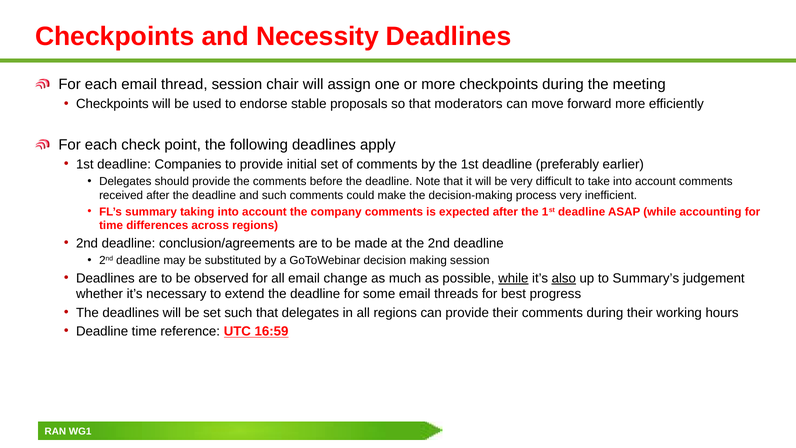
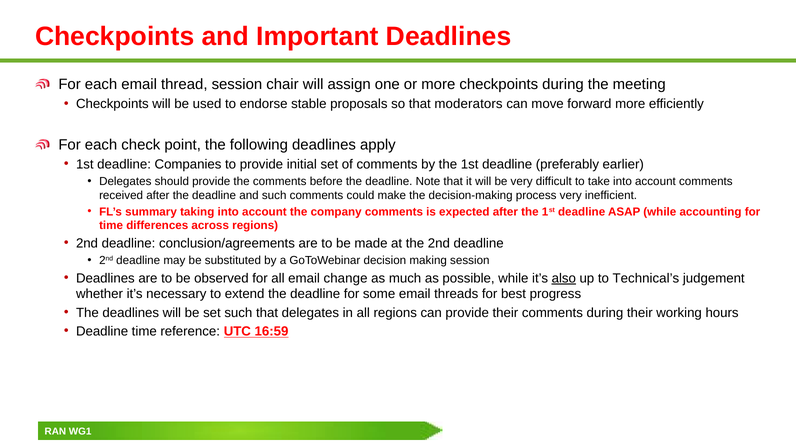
Necessity: Necessity -> Important (317, 36)
while underline: present -> none (513, 278)
Summary’s: Summary’s -> Technical’s (646, 278)
